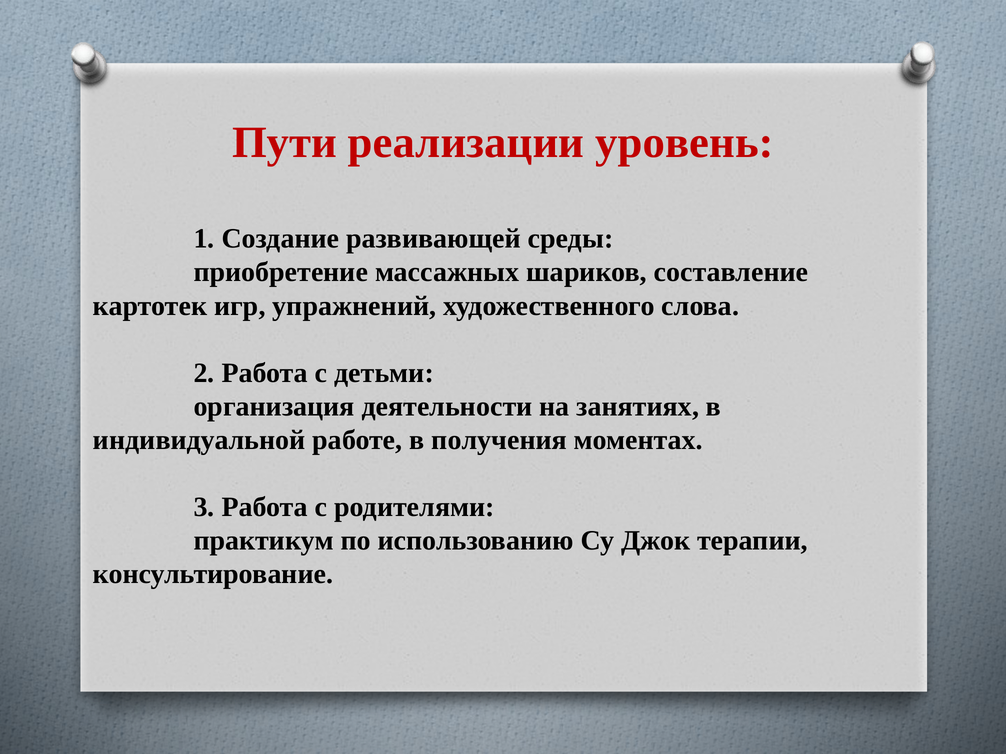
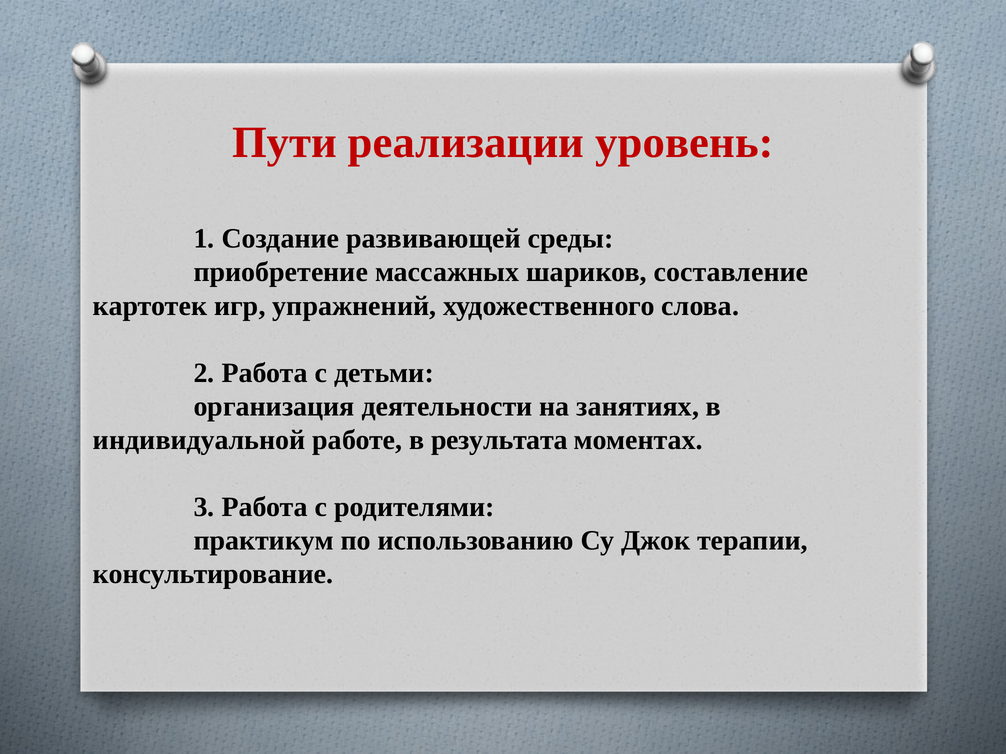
получения: получения -> результата (499, 440)
